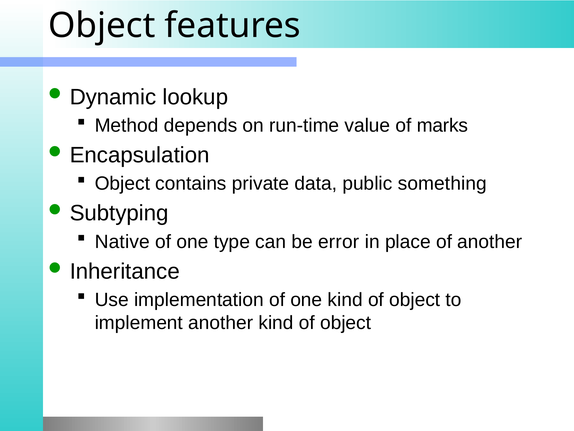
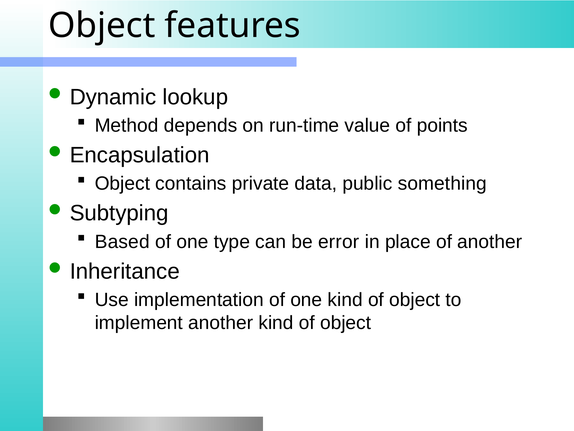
marks: marks -> points (442, 125)
Native: Native -> Based (122, 241)
